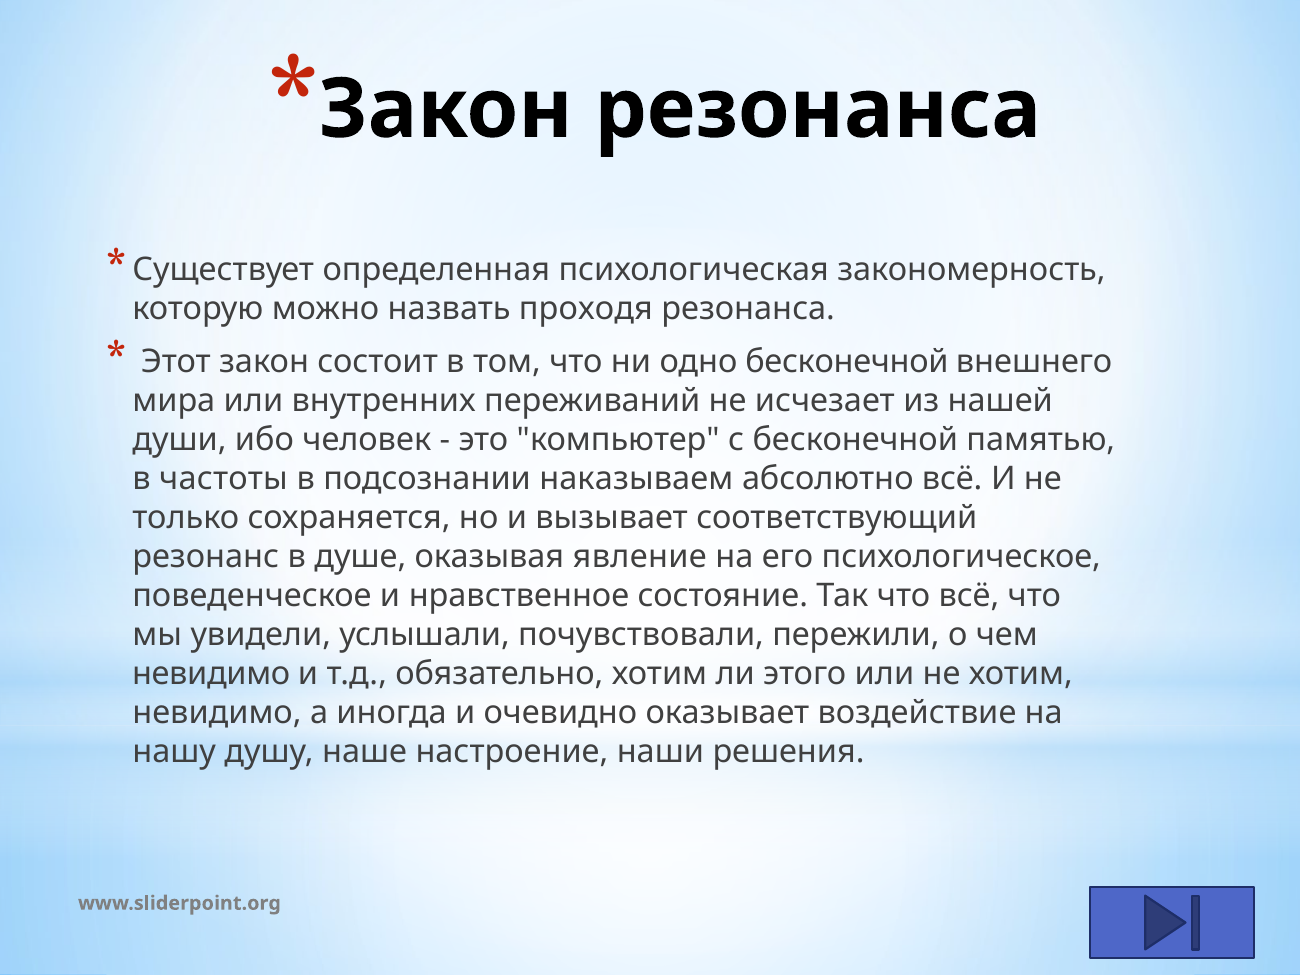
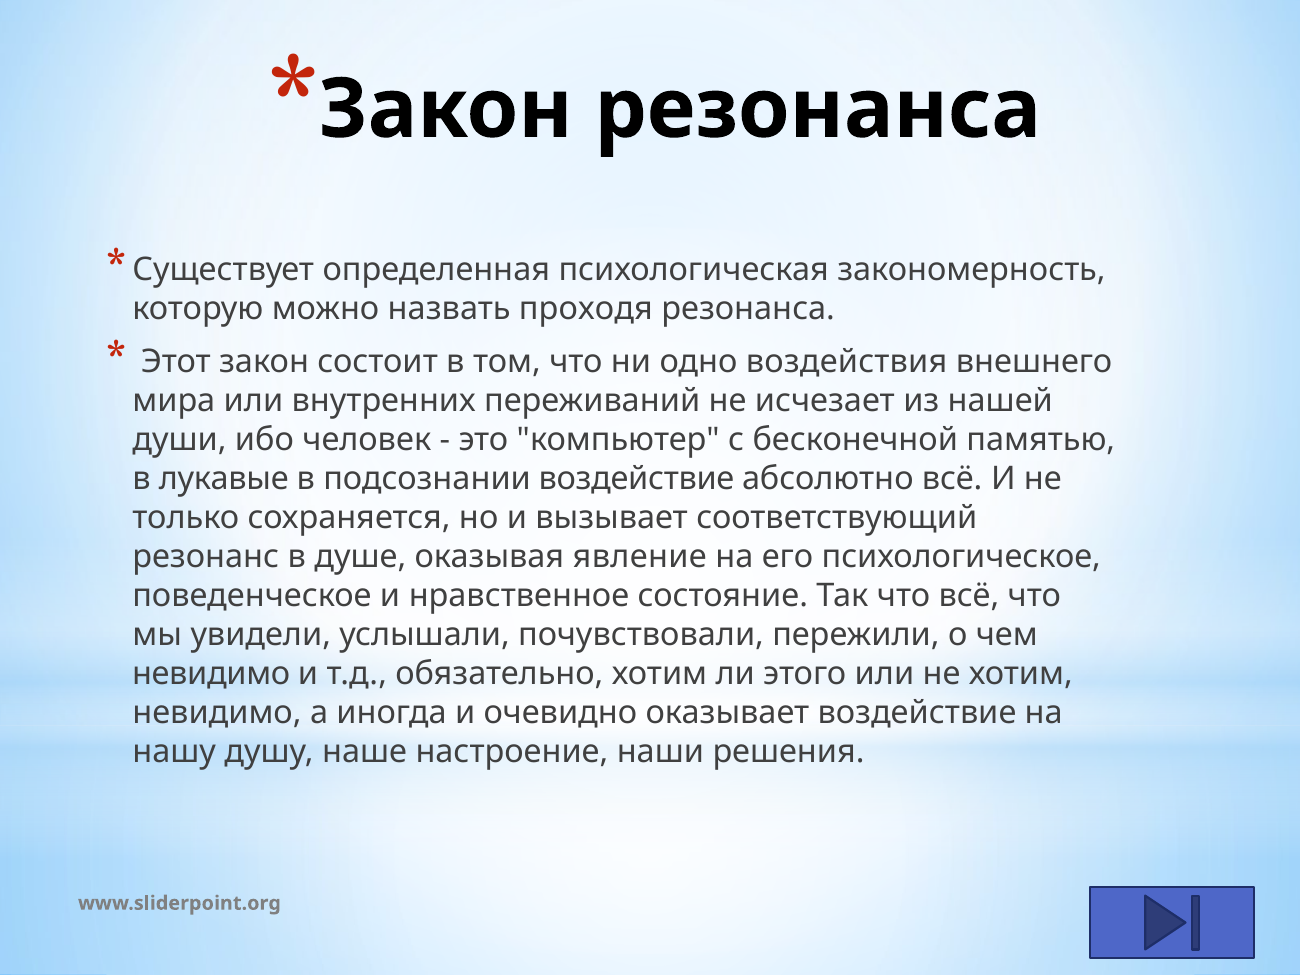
одно бесконечной: бесконечной -> воздействия (847, 361)
частоты: частоты -> лукавые (224, 478)
подсознании наказываем: наказываем -> воздействие (637, 478)
